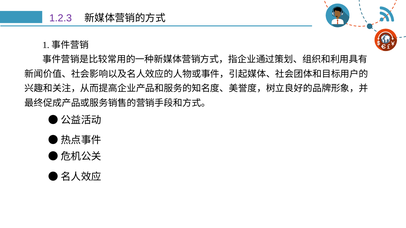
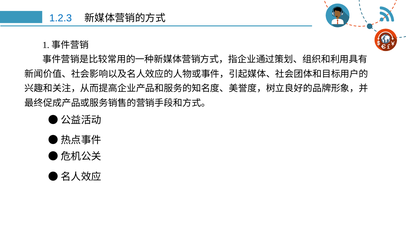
1.2.3 colour: purple -> blue (61, 18)
